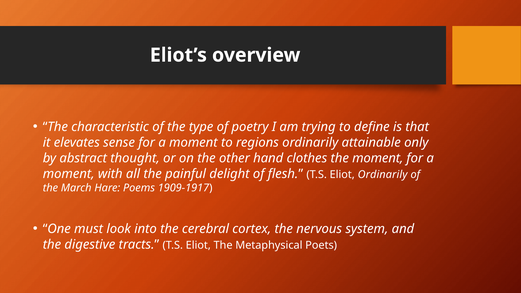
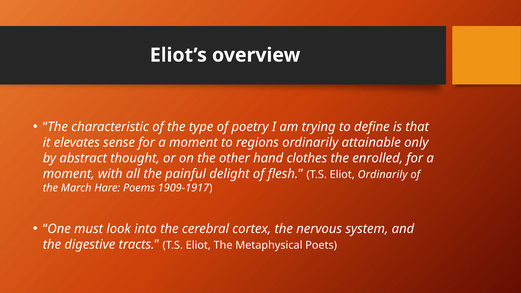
the moment: moment -> enrolled (378, 158)
